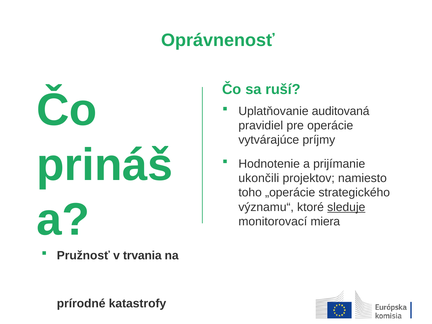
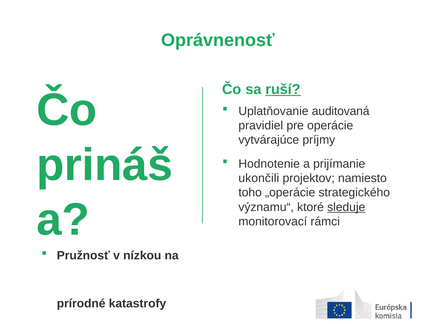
ruší underline: none -> present (283, 89)
miera: miera -> rámci (325, 221)
trvania: trvania -> nízkou (142, 256)
